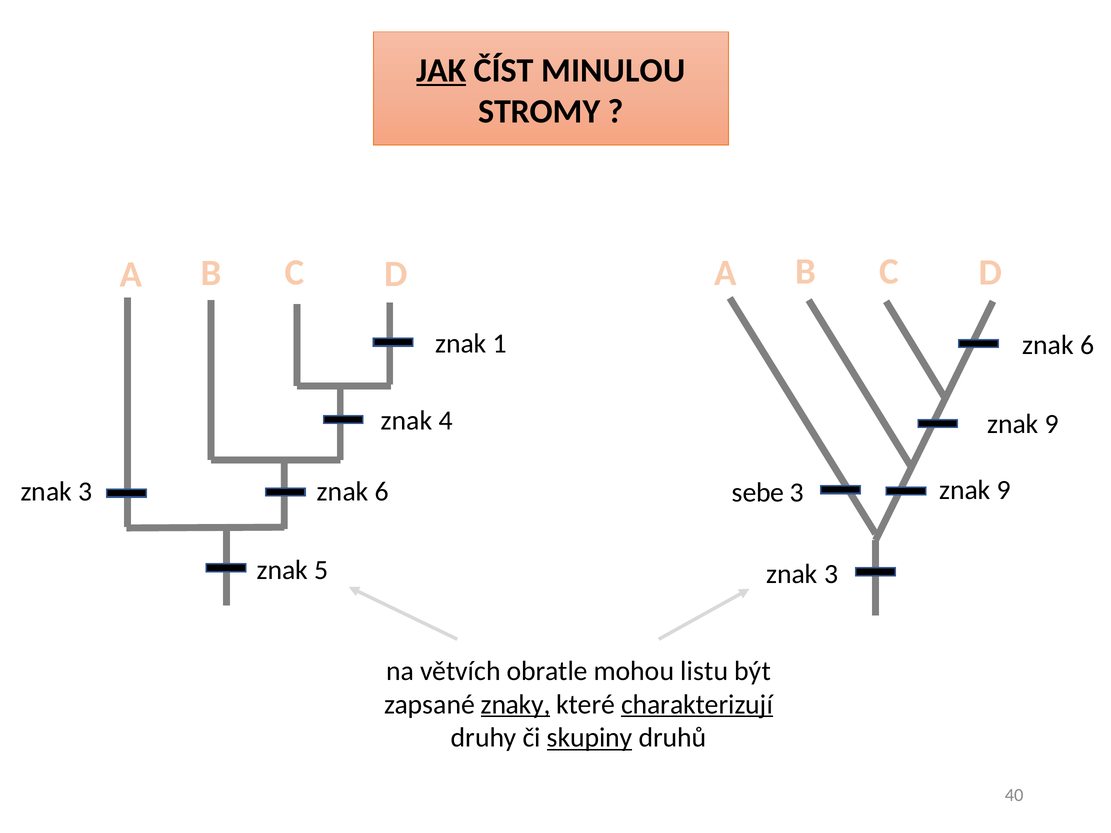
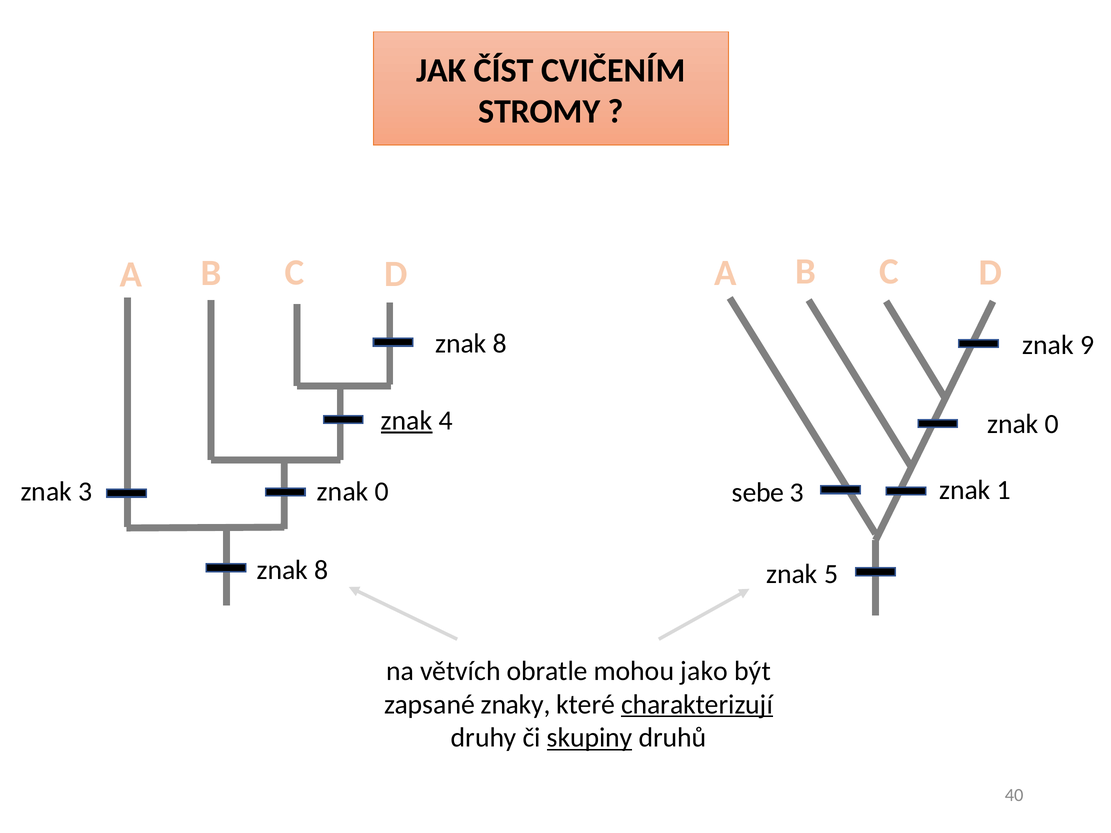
JAK underline: present -> none (441, 70)
MINULOU: MINULOU -> CVIČENÍM (613, 70)
1: 1 -> 8 (500, 344)
6: 6 -> 9 (1087, 345)
znak underline: none -> present (407, 421)
9: 9 -> 0 (1052, 424)
9: 9 -> 1 (1004, 490)
6: 6 -> 0 (382, 492)
5: 5 -> 8 (321, 570)
3: 3 -> 5 (831, 574)
listu: listu -> jako (704, 671)
znaky underline: present -> none (516, 705)
